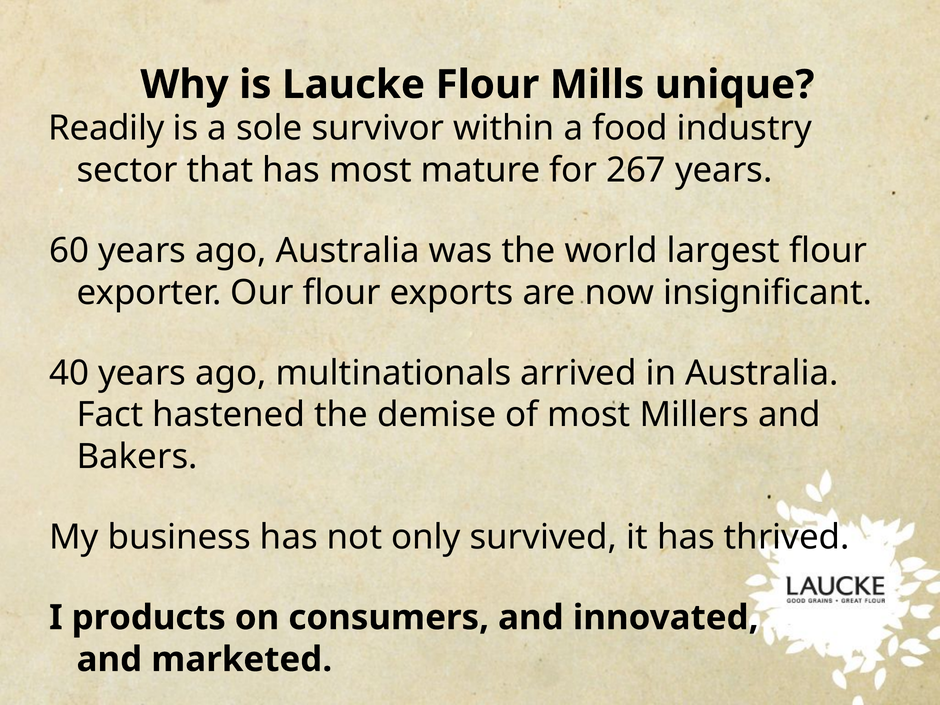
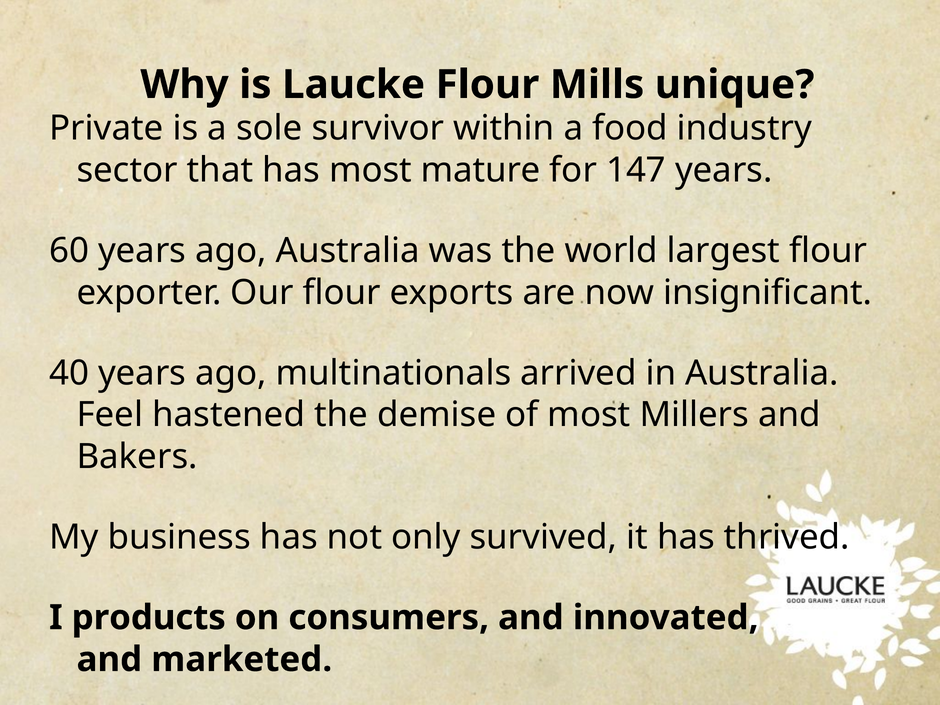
Readily: Readily -> Private (106, 128)
267: 267 -> 147 (636, 170)
Fact: Fact -> Feel (110, 415)
